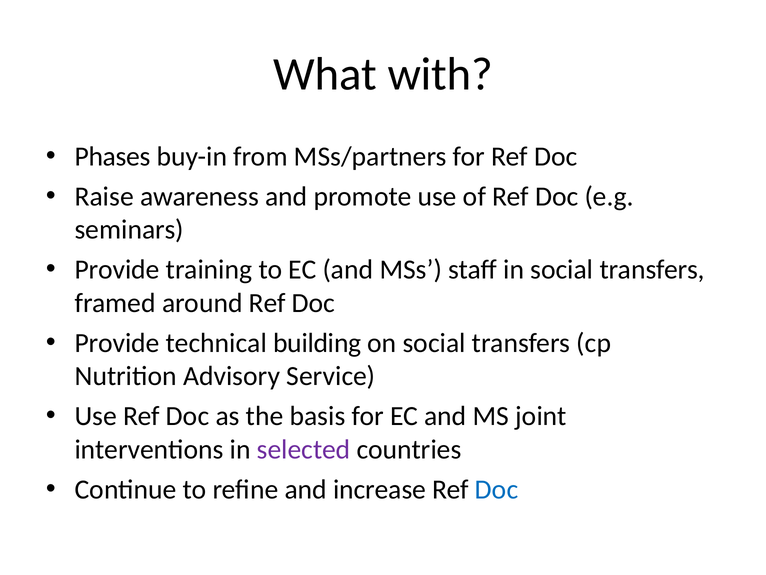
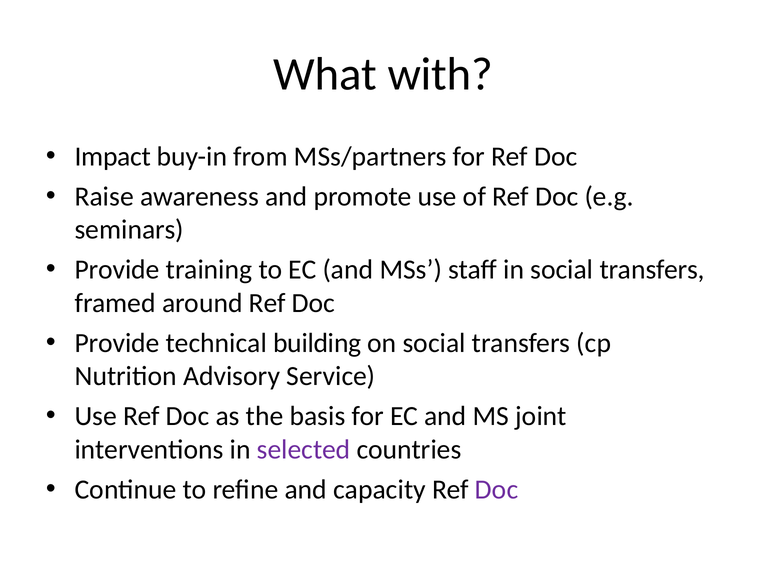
Phases: Phases -> Impact (113, 156)
increase: increase -> capacity (380, 489)
Doc colour: blue -> purple (497, 489)
